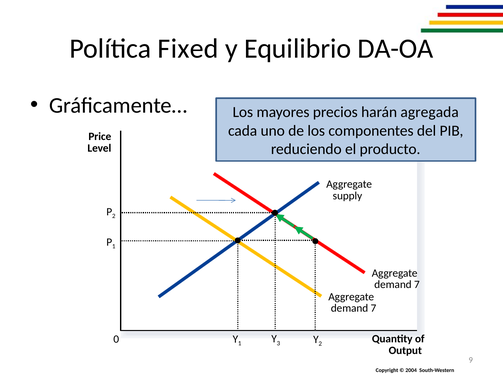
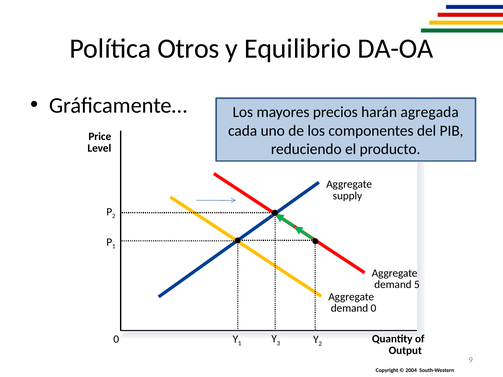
Fixed: Fixed -> Otros (188, 48)
7: 7 -> 5 (417, 285)
7: 7 -> 0 (373, 308)
